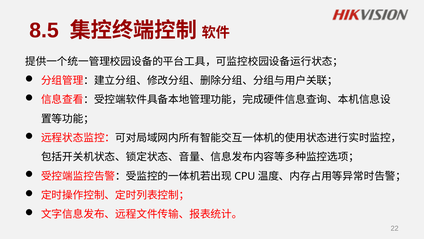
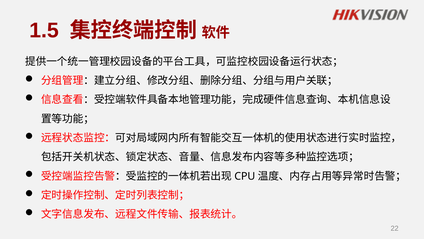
8.5: 8.5 -> 1.5 (44, 30)
